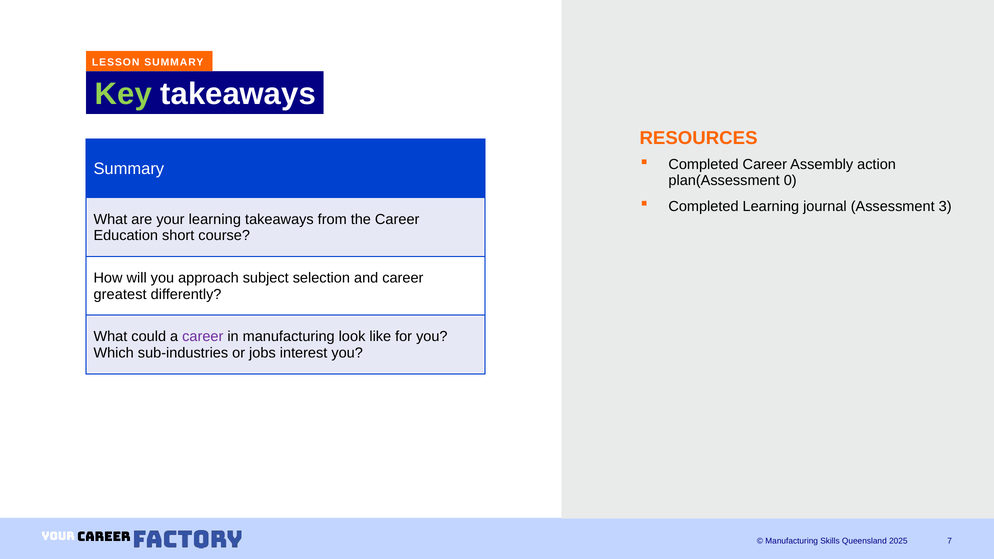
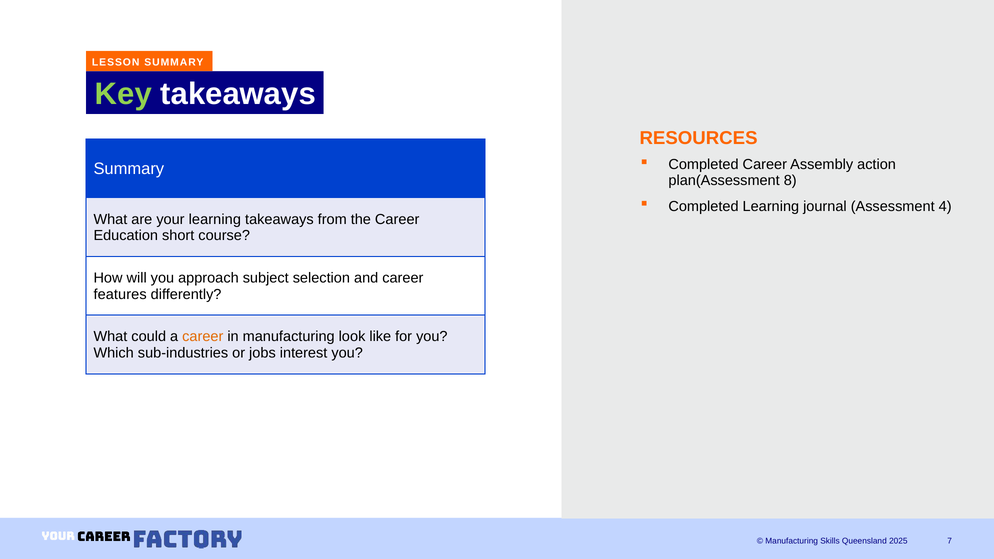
0: 0 -> 8 (790, 180)
3: 3 -> 4 (945, 206)
greatest: greatest -> features (120, 294)
career colour: purple -> orange (203, 337)
